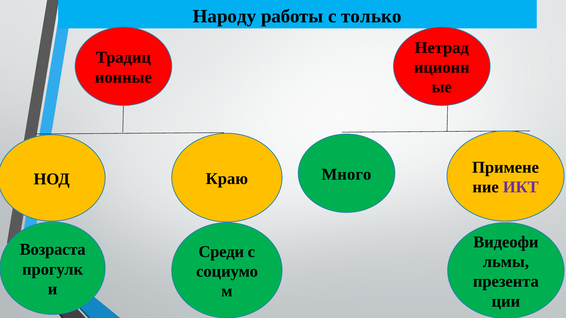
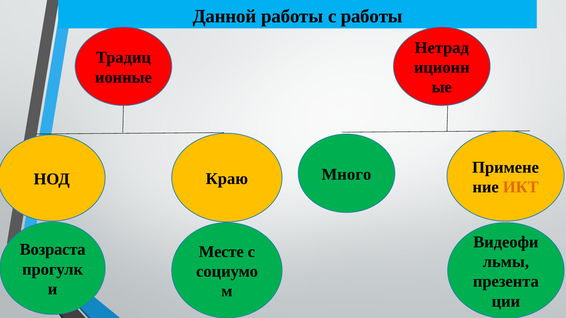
Народу: Народу -> Данной (225, 16)
с только: только -> работы (372, 16)
ИКТ colour: purple -> orange (521, 187)
Среди: Среди -> Месте (221, 252)
